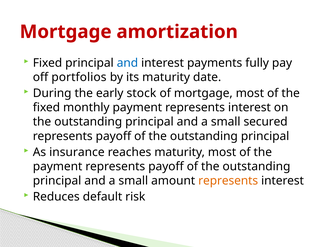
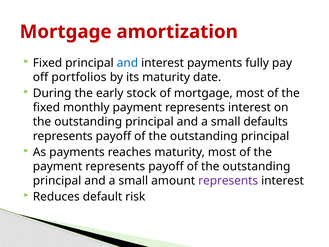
secured: secured -> defaults (266, 122)
As insurance: insurance -> payments (77, 152)
represents colour: orange -> purple (228, 181)
